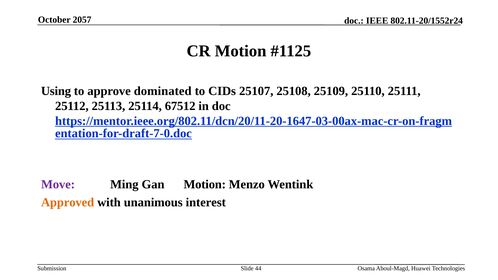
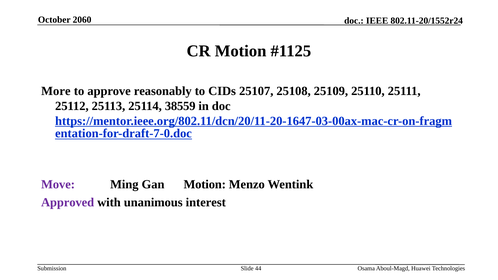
2057: 2057 -> 2060 (82, 20)
Using: Using -> More (56, 91)
dominated: dominated -> reasonably (163, 91)
67512: 67512 -> 38559 (180, 106)
Approved colour: orange -> purple (68, 203)
